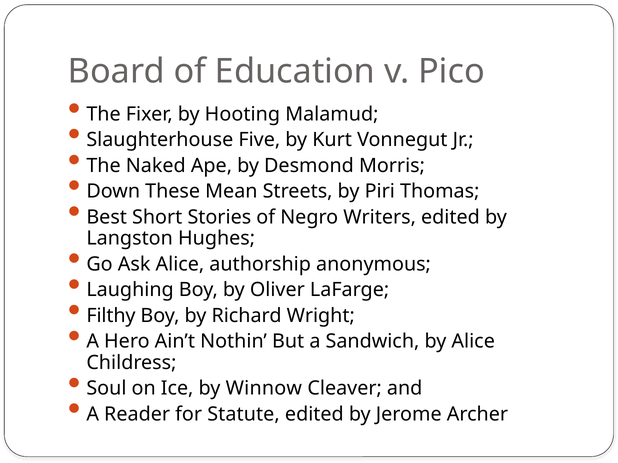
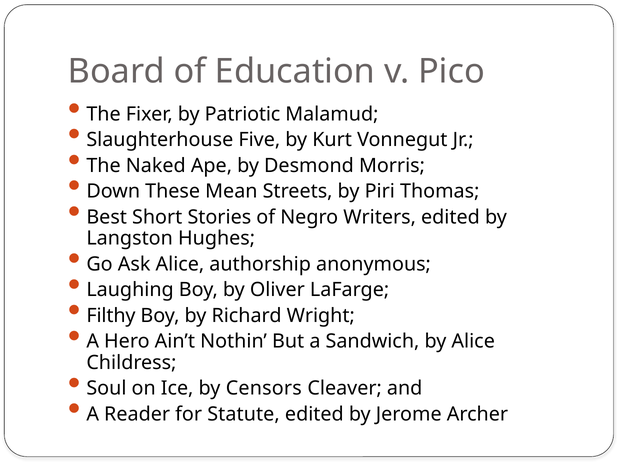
Hooting: Hooting -> Patriotic (243, 114)
Winnow: Winnow -> Censors (264, 389)
